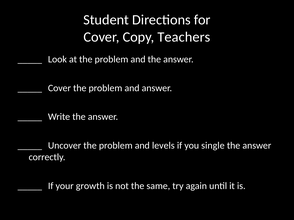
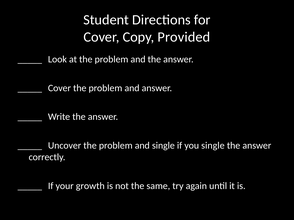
Teachers: Teachers -> Provided (184, 37)
and levels: levels -> single (163, 146)
